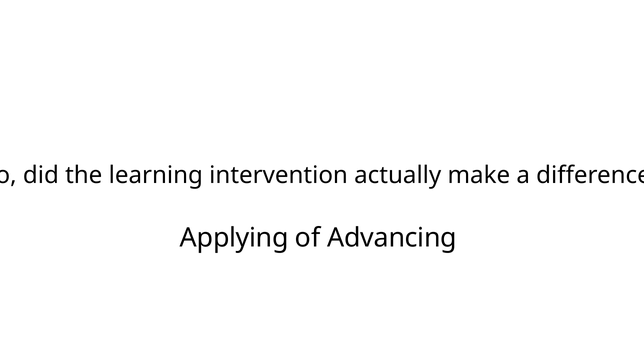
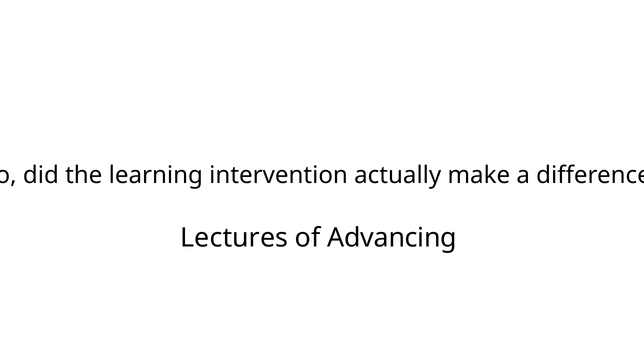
Applying: Applying -> Lectures (234, 238)
